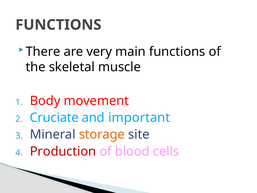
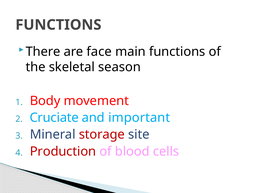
very: very -> face (99, 52)
muscle: muscle -> season (119, 67)
storage colour: orange -> red (102, 134)
